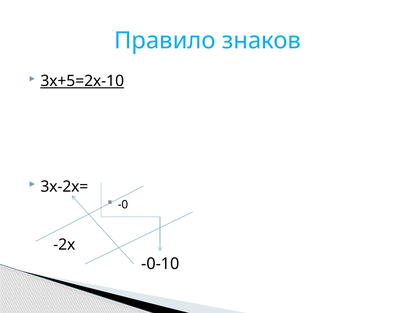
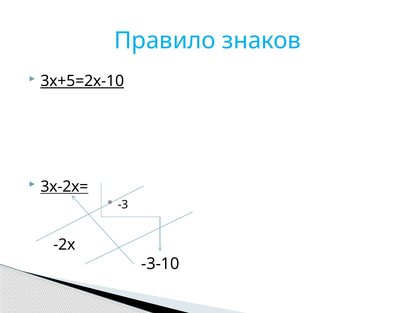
3х-2х= underline: none -> present (64, 187)
-0: -0 -> -3 (123, 205)
-0-10: -0-10 -> -3-10 (160, 264)
